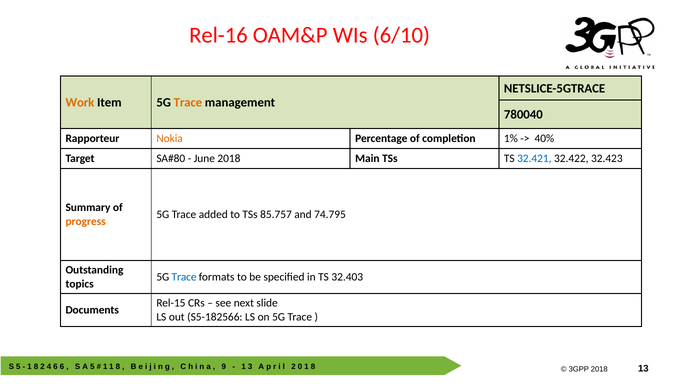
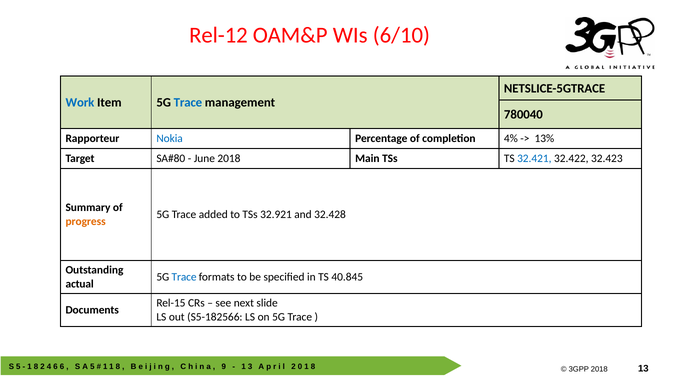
Rel-16: Rel-16 -> Rel-12 (218, 35)
Work colour: orange -> blue (80, 103)
Trace colour: orange -> blue (188, 103)
Nokia colour: orange -> blue (170, 139)
1%: 1% -> 4% (511, 139)
40%: 40% -> 13% (544, 139)
85.757: 85.757 -> 32.921 (276, 215)
74.795: 74.795 -> 32.428 (330, 215)
32.403: 32.403 -> 40.845 (347, 277)
topics: topics -> actual (80, 284)
